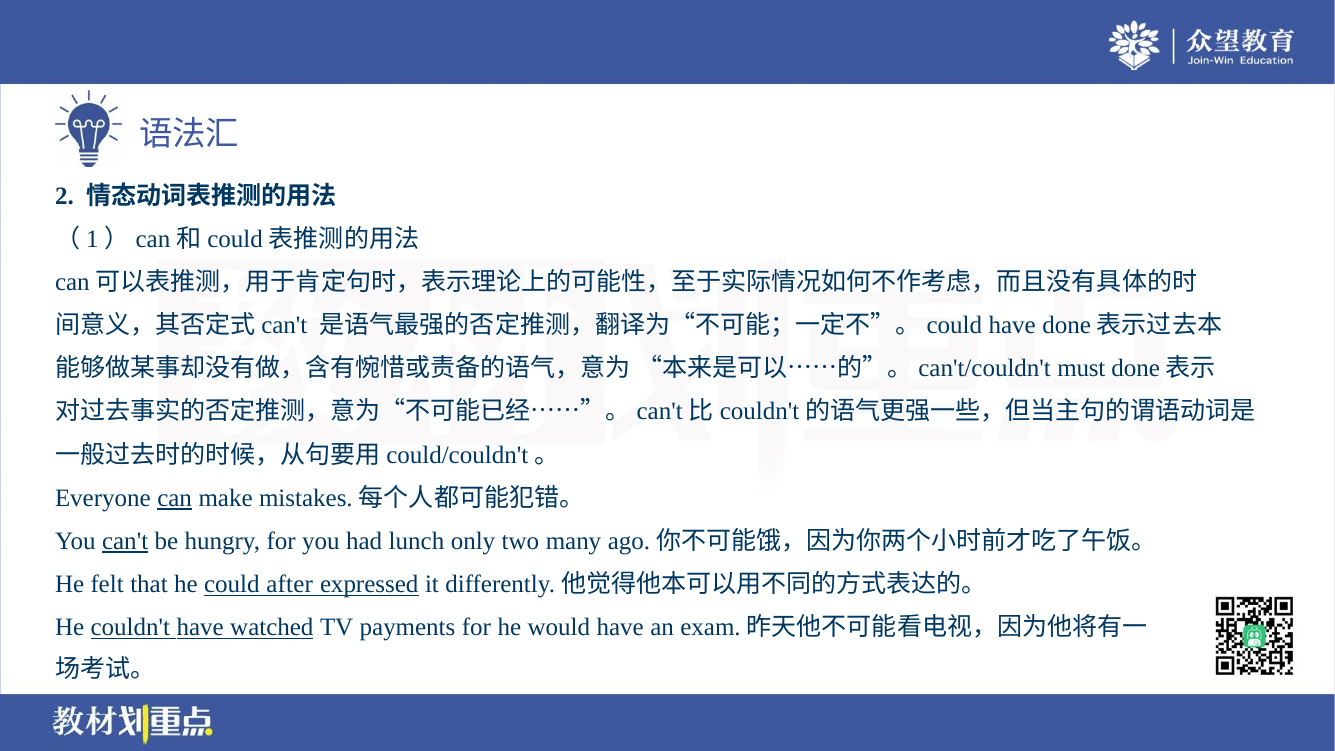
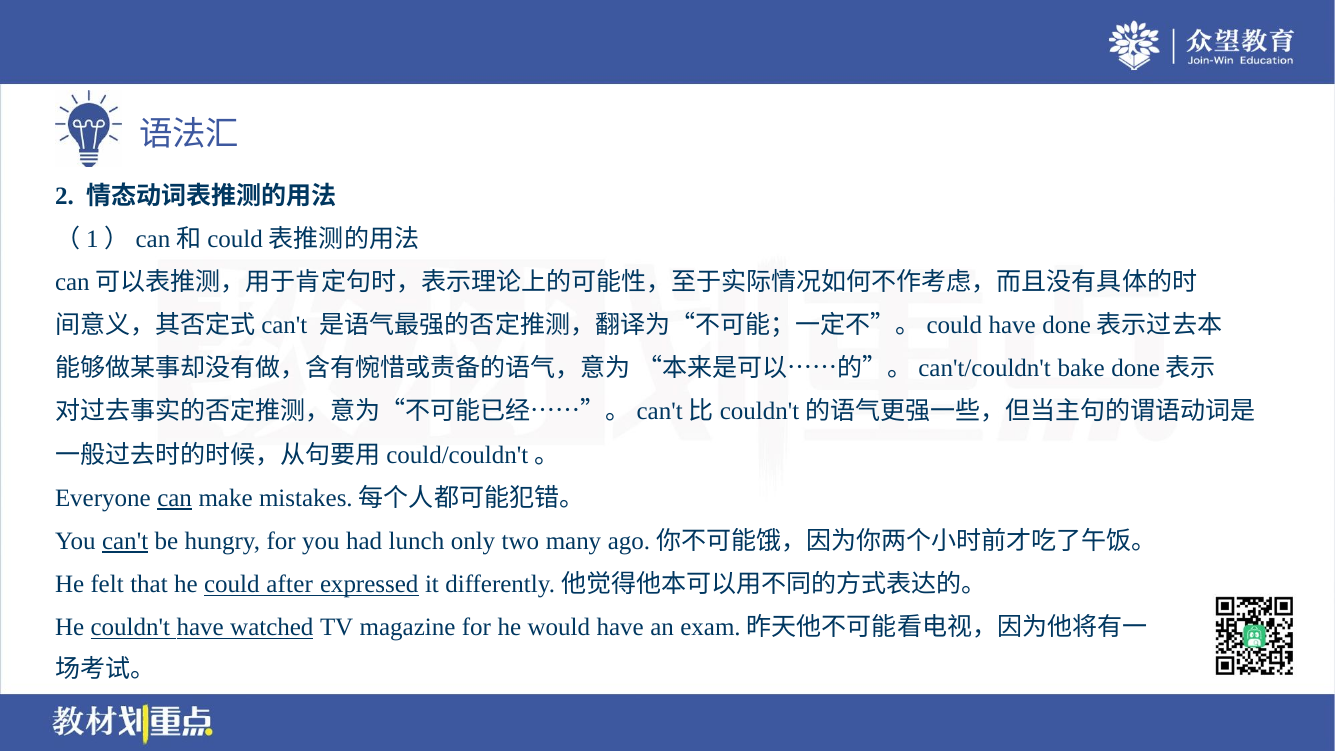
must: must -> bake (1081, 369)
payments: payments -> magazine (408, 627)
